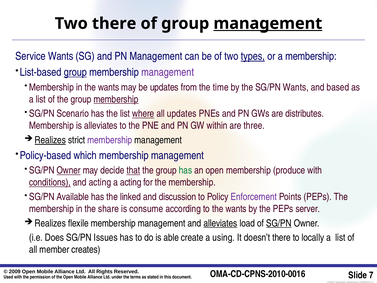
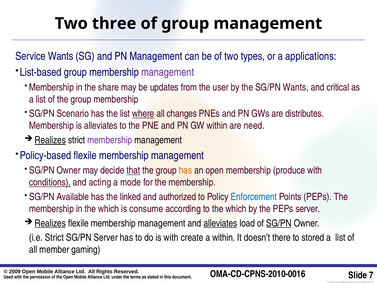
Two there: there -> three (114, 23)
management underline: present -> none (268, 23)
types underline: present -> none (253, 56)
a membership: membership -> applications (311, 56)
group underline: present -> none (75, 72)
in the wants: wants -> share (109, 87)
time: time -> user (221, 87)
based: based -> critical (338, 87)
membership underline: present -> none (116, 99)
all updates: updates -> changes (182, 114)
three: three -> need (254, 126)
Policy-based which: which -> flexile (85, 155)
Owner underline: present -> none (69, 170)
has colour: green -> orange (186, 170)
a acting: acting -> mode (131, 182)
discussion: discussion -> authorized (177, 197)
Enforcement colour: purple -> blue (254, 197)
in the share: share -> which (109, 209)
to the wants: wants -> which (236, 209)
Realizes underline: none -> present (50, 223)
i.e Does: Does -> Strict (54, 237)
SG/PN Issues: Issues -> Server (106, 237)
is able: able -> with (171, 237)
a using: using -> within (224, 237)
locally: locally -> stored (313, 237)
creates: creates -> gaming (86, 249)
